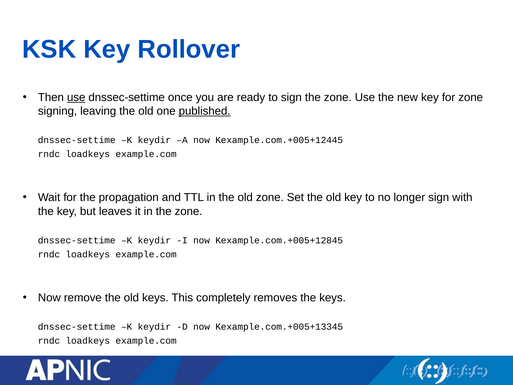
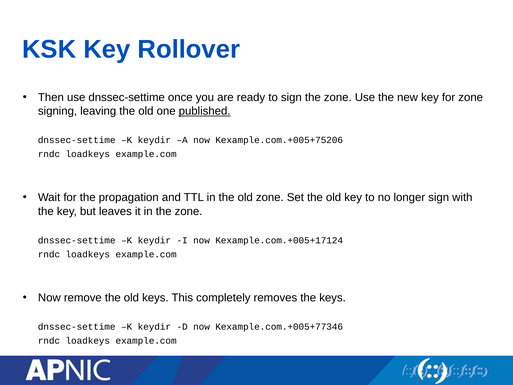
use underline: present -> none (76, 97)
Kexample.com.+005+12445: Kexample.com.+005+12445 -> Kexample.com.+005+75206 (279, 140)
Kexample.com.+005+12845: Kexample.com.+005+12845 -> Kexample.com.+005+17124 (279, 240)
Kexample.com.+005+13345: Kexample.com.+005+13345 -> Kexample.com.+005+77346 (279, 327)
